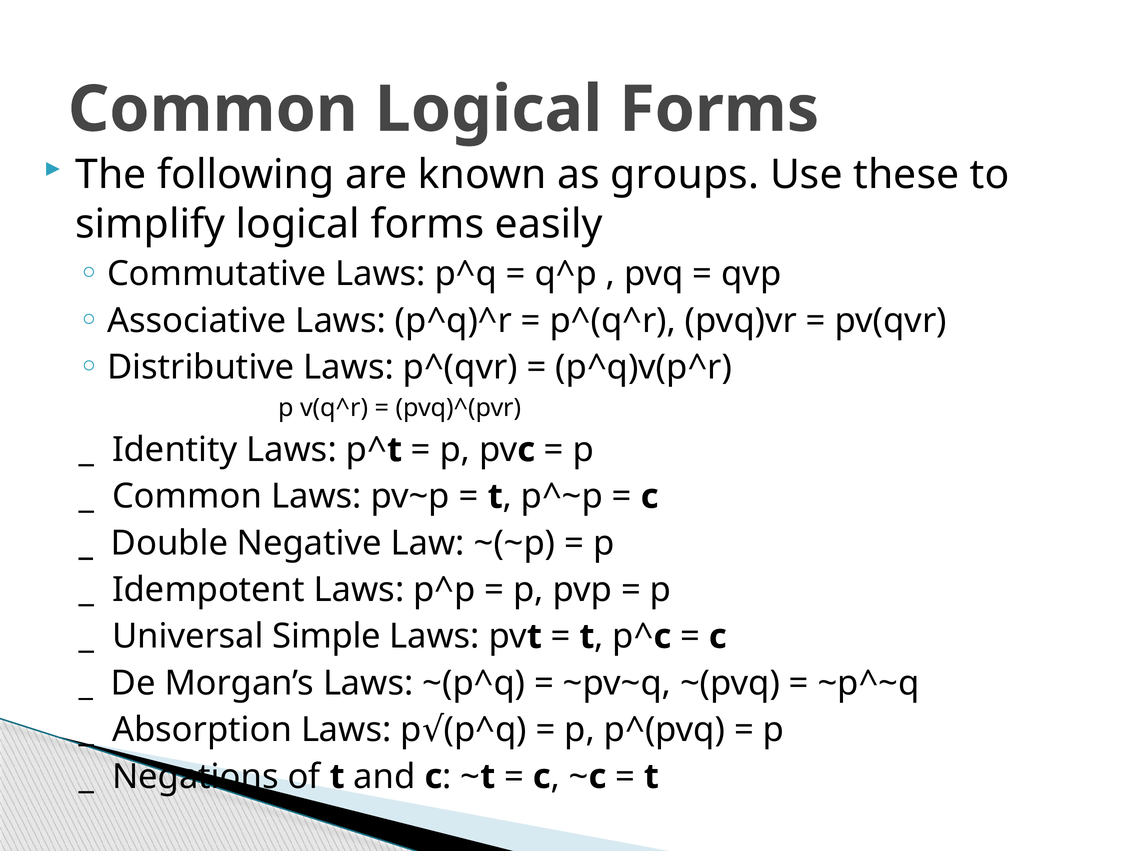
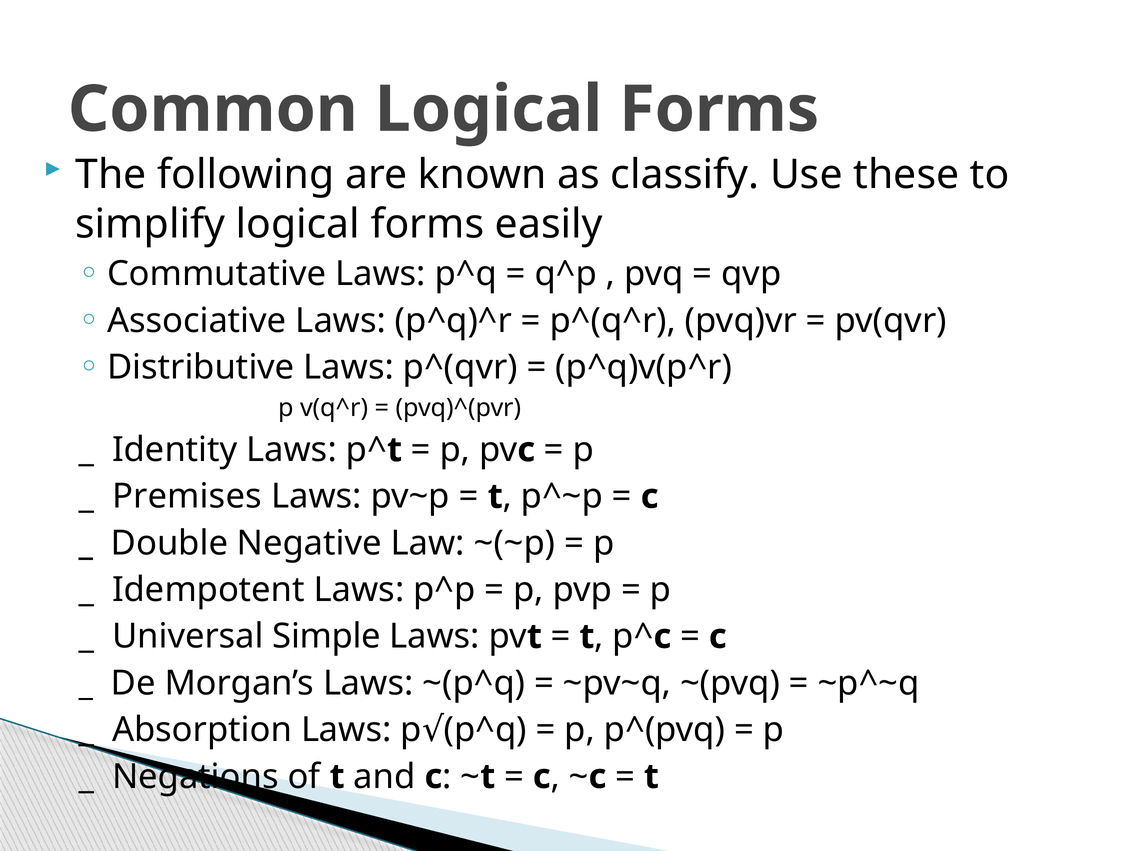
groups: groups -> classify (685, 175)
Common: Common -> Premises (187, 496)
